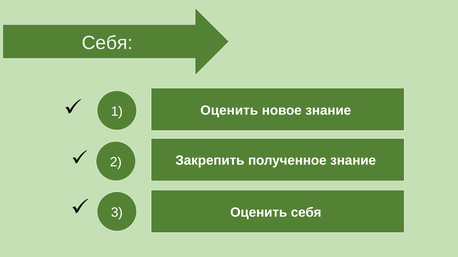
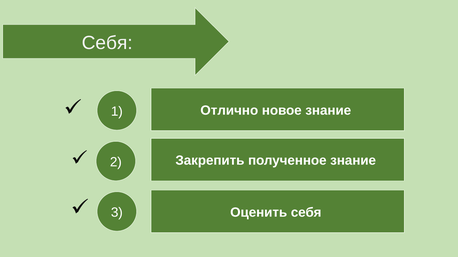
Оценить: Оценить -> Отлично (229, 111)
